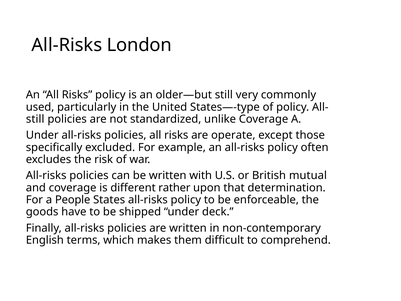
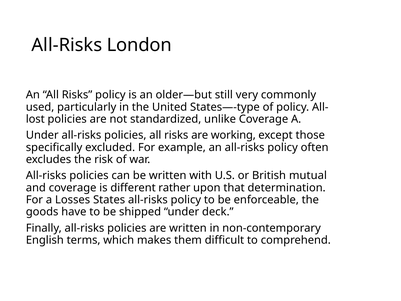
still: still -> lost (35, 119)
operate: operate -> working (233, 135)
People: People -> Losses (73, 200)
